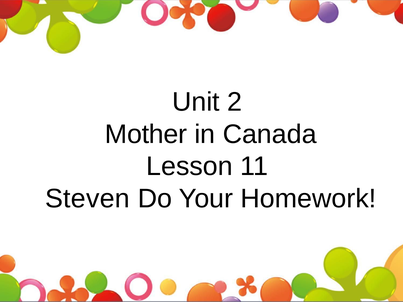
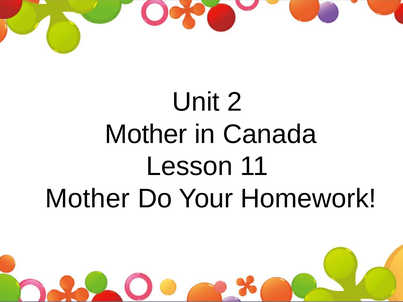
Steven: Steven -> Mother (88, 199)
